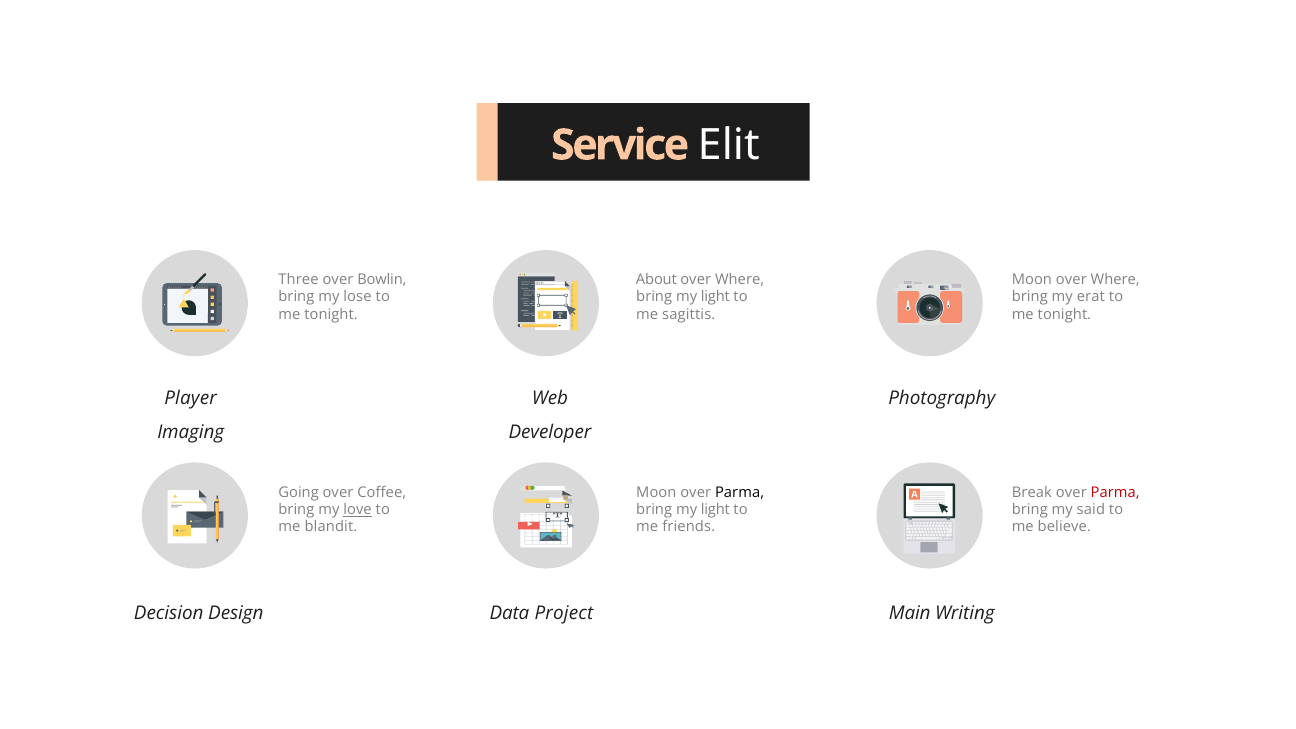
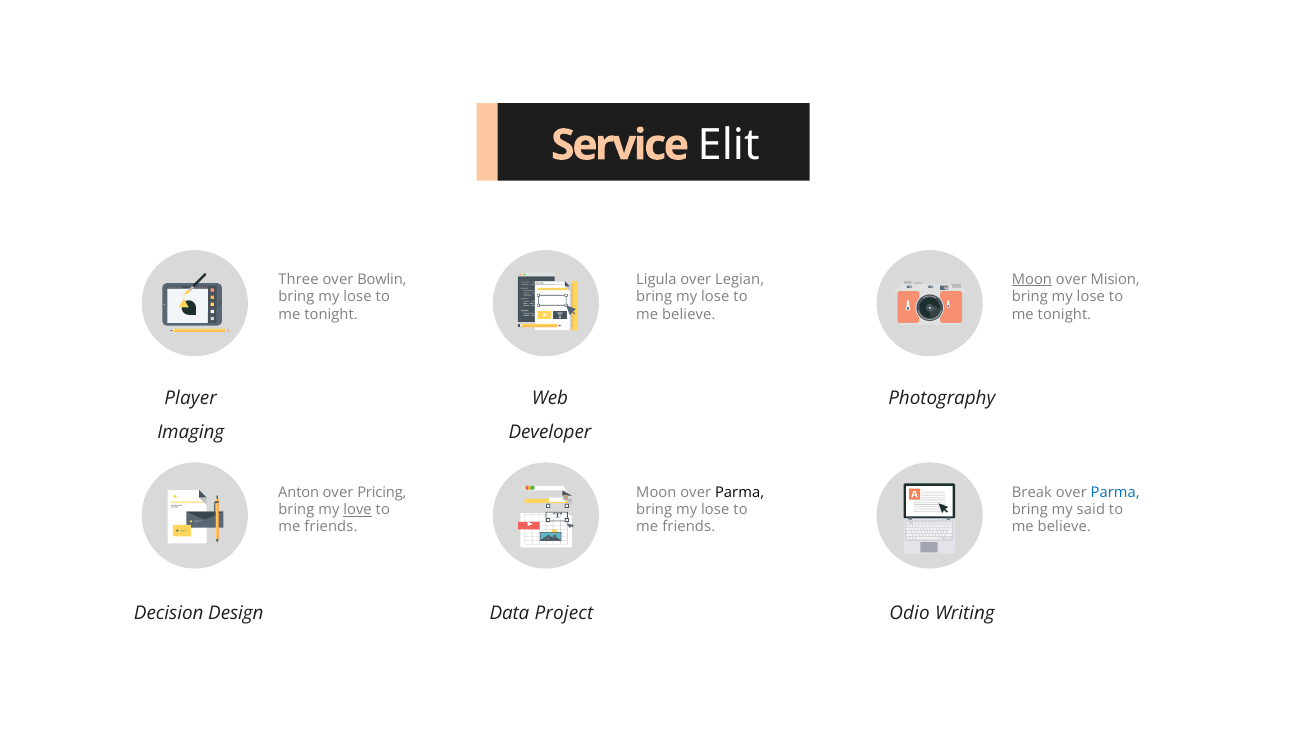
About: About -> Ligula (656, 280)
Where: Where -> Legian (740, 280)
Moon underline: none -> present (1032, 280)
Where: Where -> Mision (1115, 280)
light: light -> lose (715, 297)
erat: erat -> lose (1091, 297)
sagittis: sagittis -> believe (689, 314)
Going: Going -> Anton (299, 492)
Coffee: Coffee -> Pricing (382, 492)
Parma colour: red -> blue (1115, 492)
light: light -> lose (715, 510)
blandit: blandit -> friends (331, 527)
Main: Main -> Odio (910, 614)
